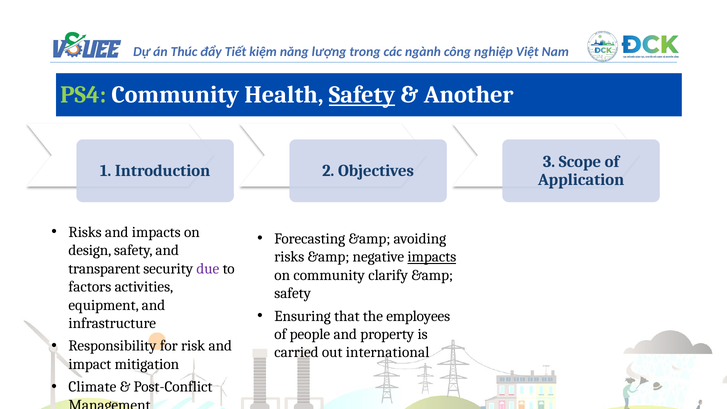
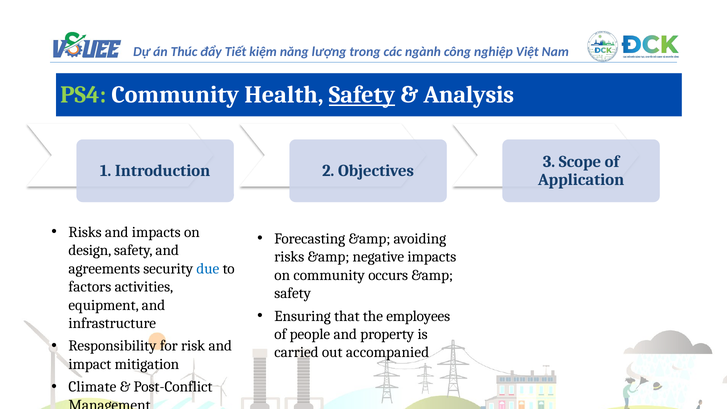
Another: Another -> Analysis (469, 95)
impacts underline: present -> none (432, 257)
transparent: transparent -> agreements (104, 269)
due colour: purple -> blue (208, 269)
clarify: clarify -> occurs (388, 275)
international: international -> accompanied (388, 352)
